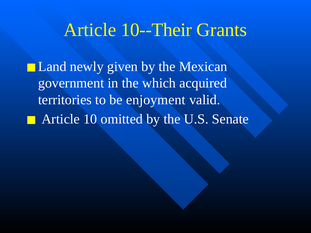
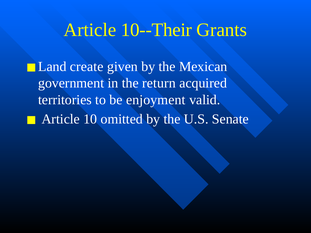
newly: newly -> create (87, 67)
which: which -> return (159, 83)
